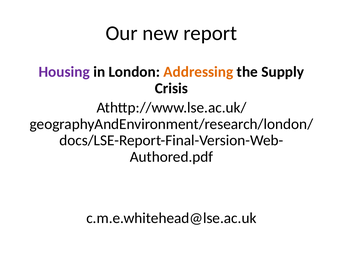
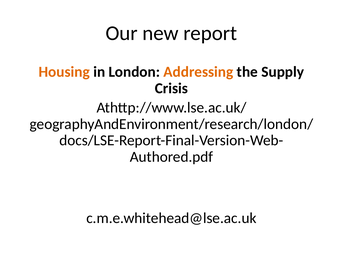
Housing colour: purple -> orange (64, 72)
